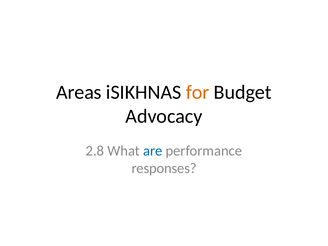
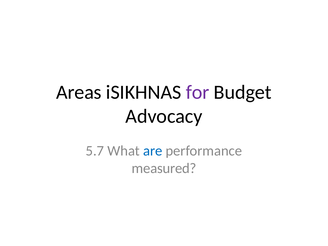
for colour: orange -> purple (198, 92)
2.8: 2.8 -> 5.7 (95, 151)
responses: responses -> measured (164, 168)
